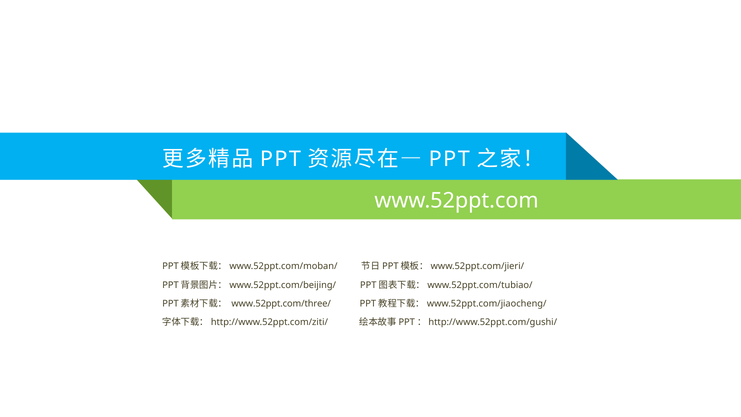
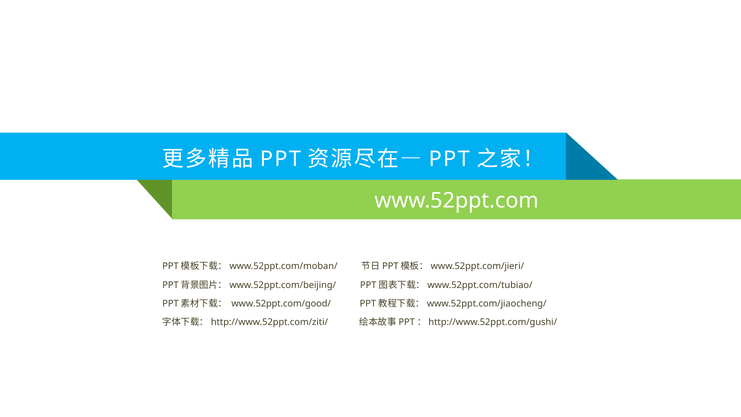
www.52ppt.com/three/: www.52ppt.com/three/ -> www.52ppt.com/good/ (281, 303)
